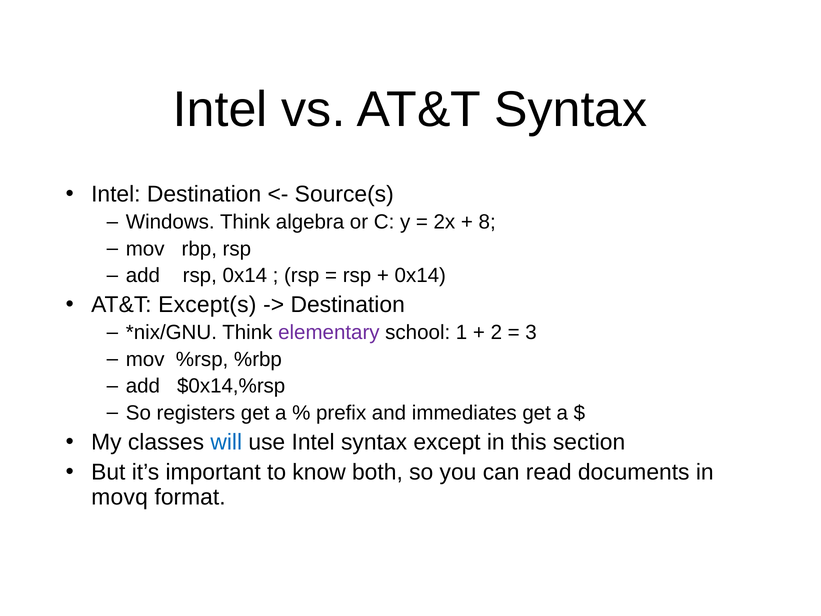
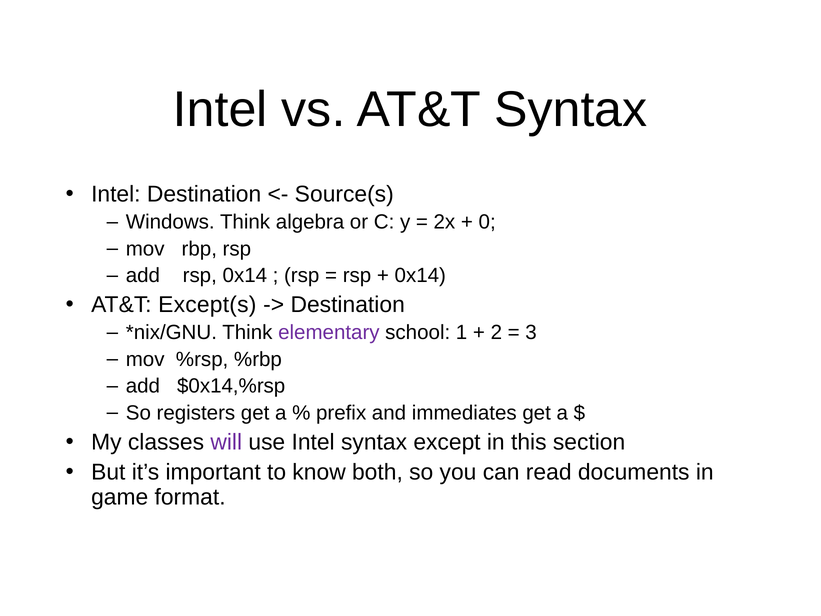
8: 8 -> 0 (487, 222)
will colour: blue -> purple (226, 442)
movq: movq -> game (120, 497)
